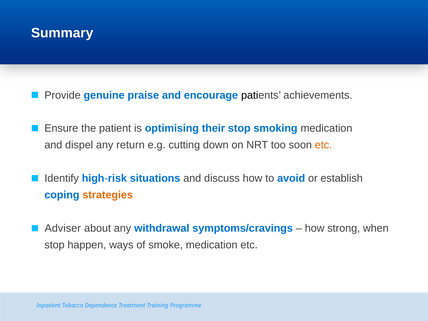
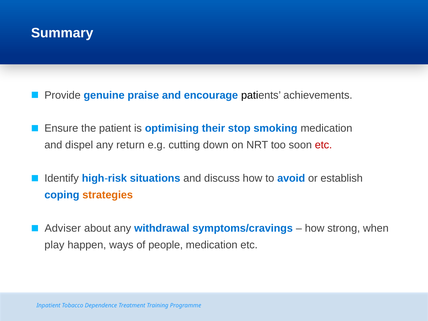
etc colour: orange -> red (323, 145)
stop: stop -> play (54, 245)
smoke: smoke -> people (166, 245)
